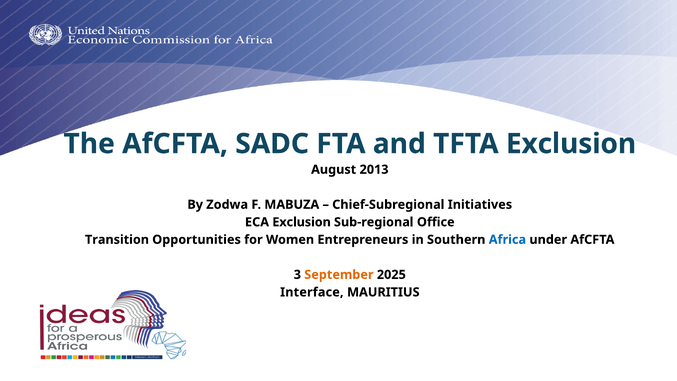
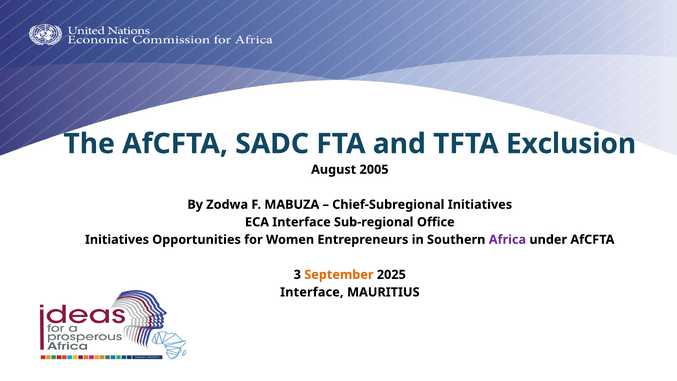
2013: 2013 -> 2005 (374, 169)
ECA Exclusion: Exclusion -> Interface (301, 222)
Transition: Transition -> Initiatives (117, 240)
Africa colour: blue -> purple (507, 240)
